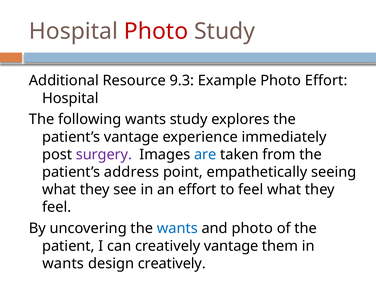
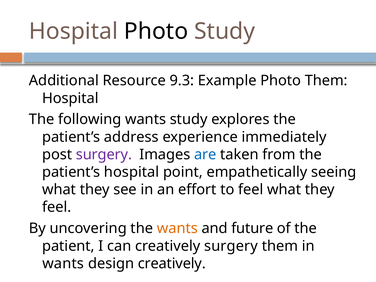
Photo colour: red -> black (156, 31)
Photo Effort: Effort -> Them (326, 81)
patient’s vantage: vantage -> address (131, 137)
patient’s address: address -> hospital (132, 172)
wants colour: blue -> orange (177, 228)
and photo: photo -> future (252, 228)
creatively vantage: vantage -> surgery (231, 246)
